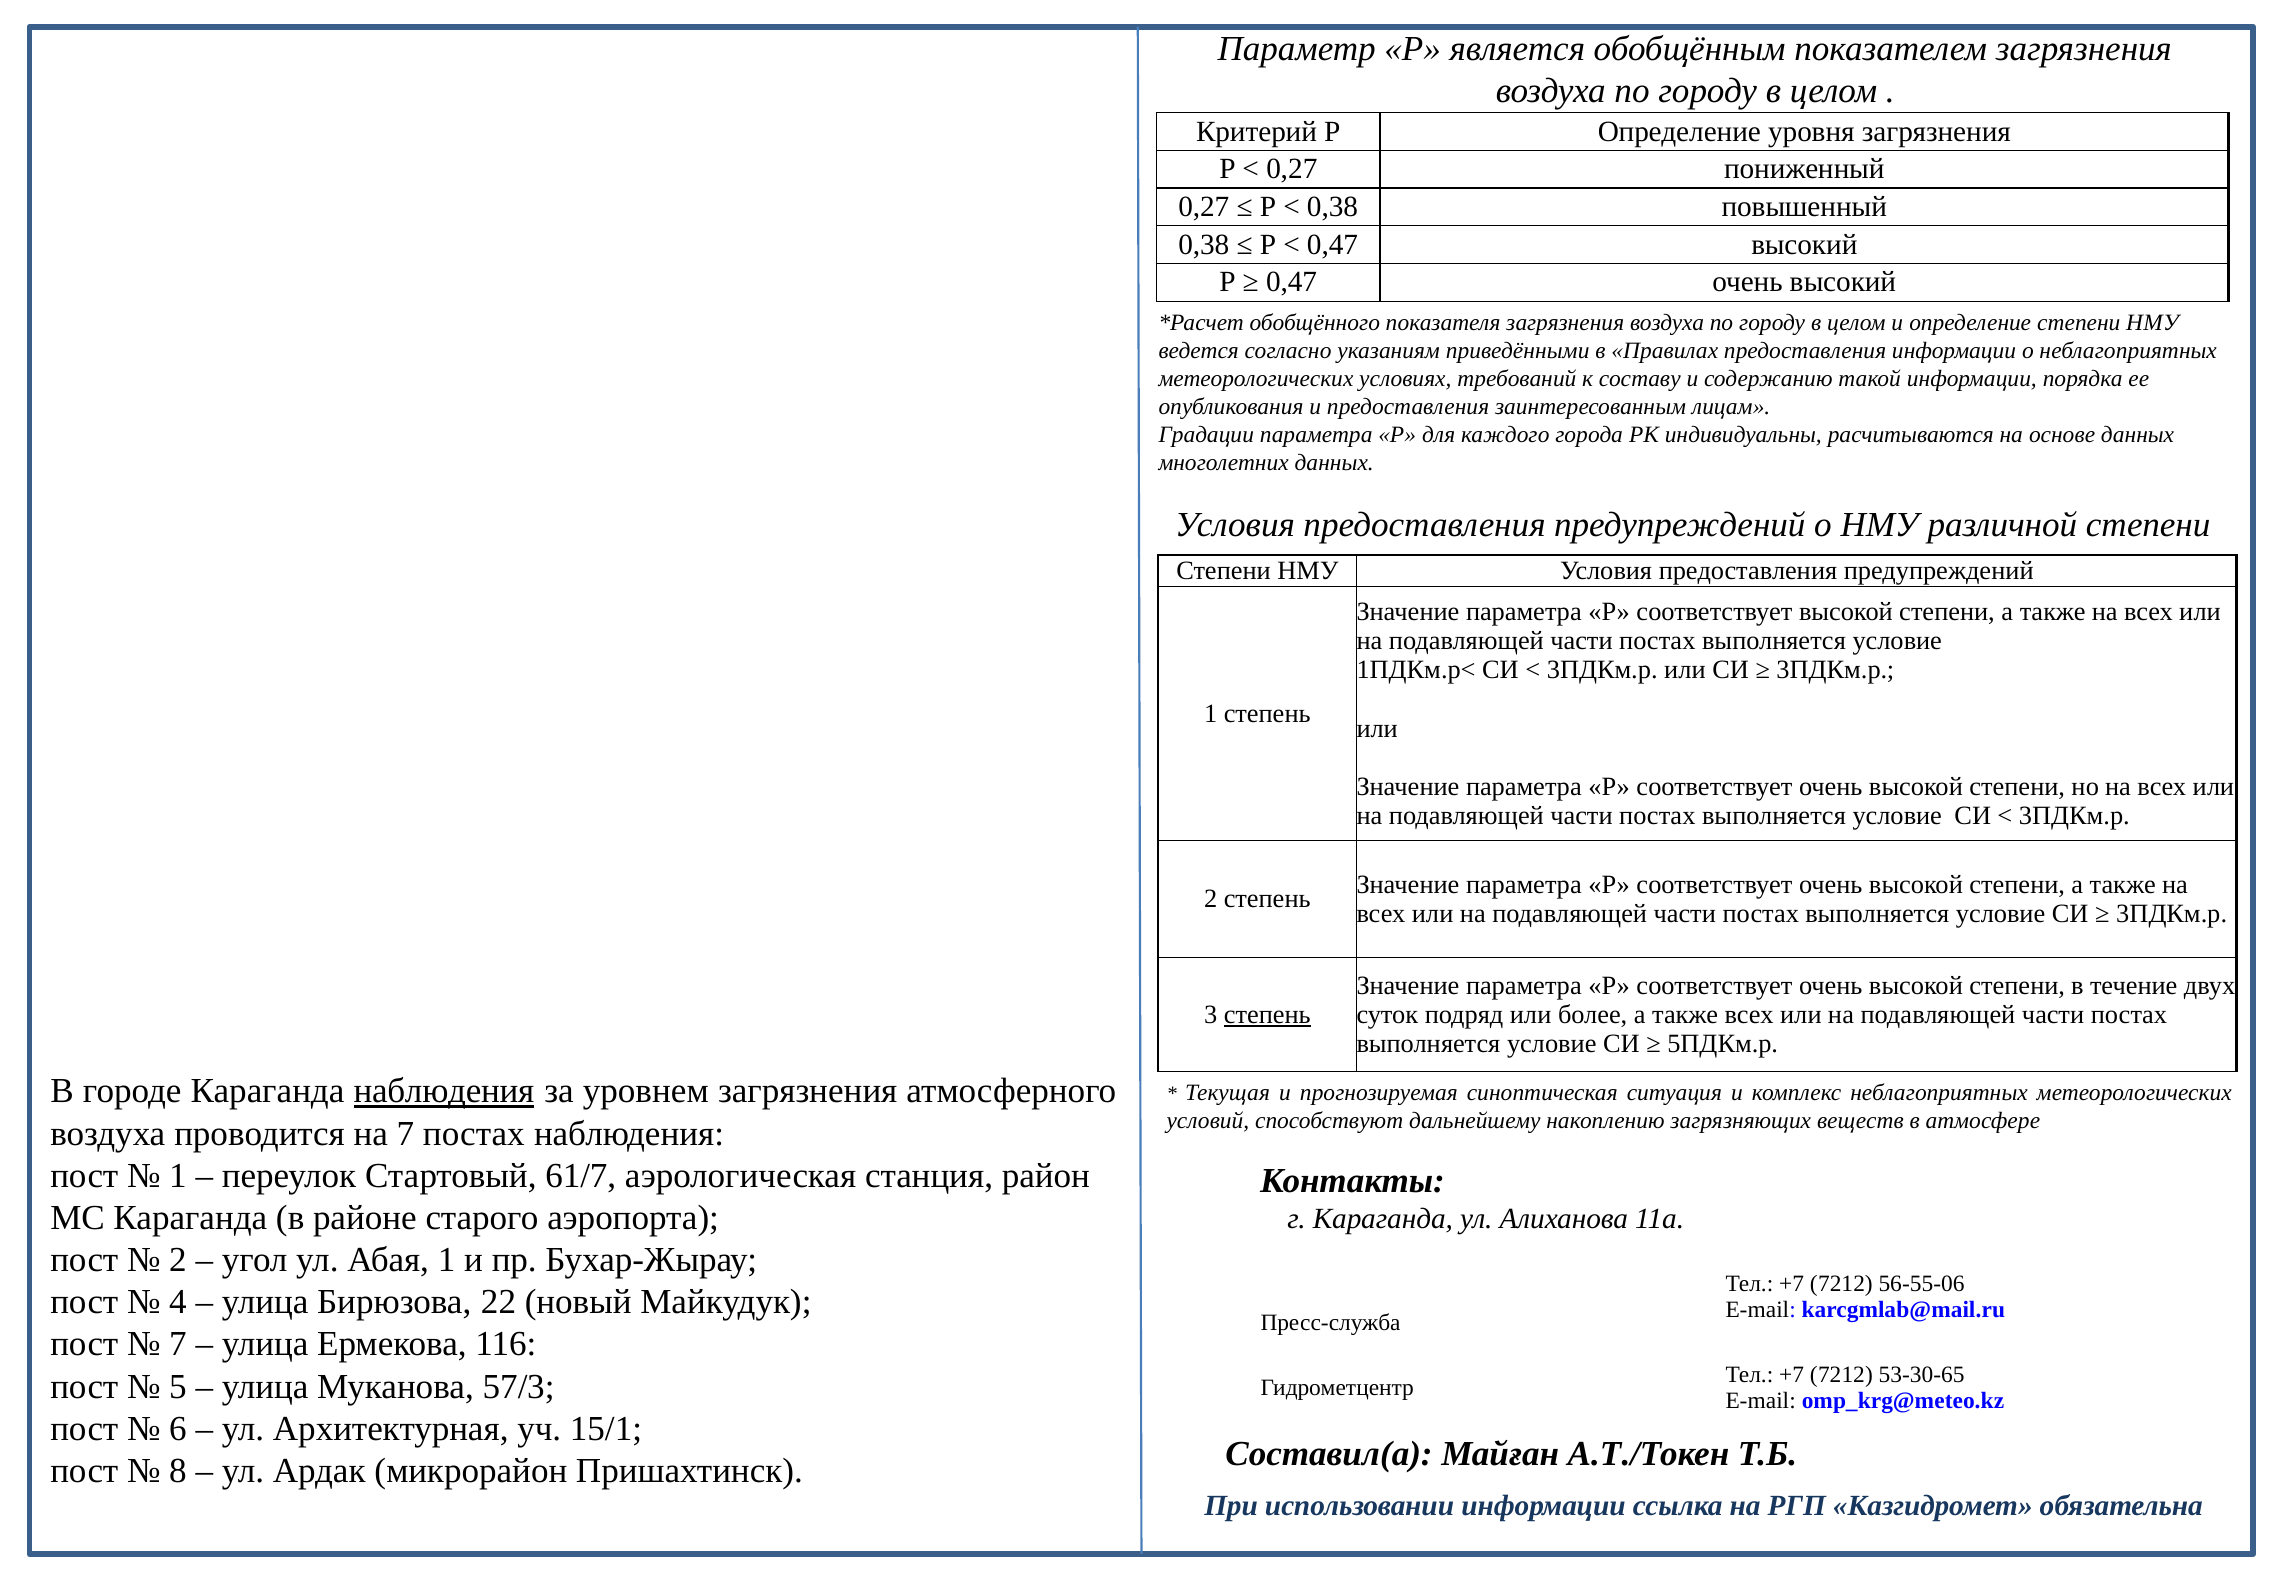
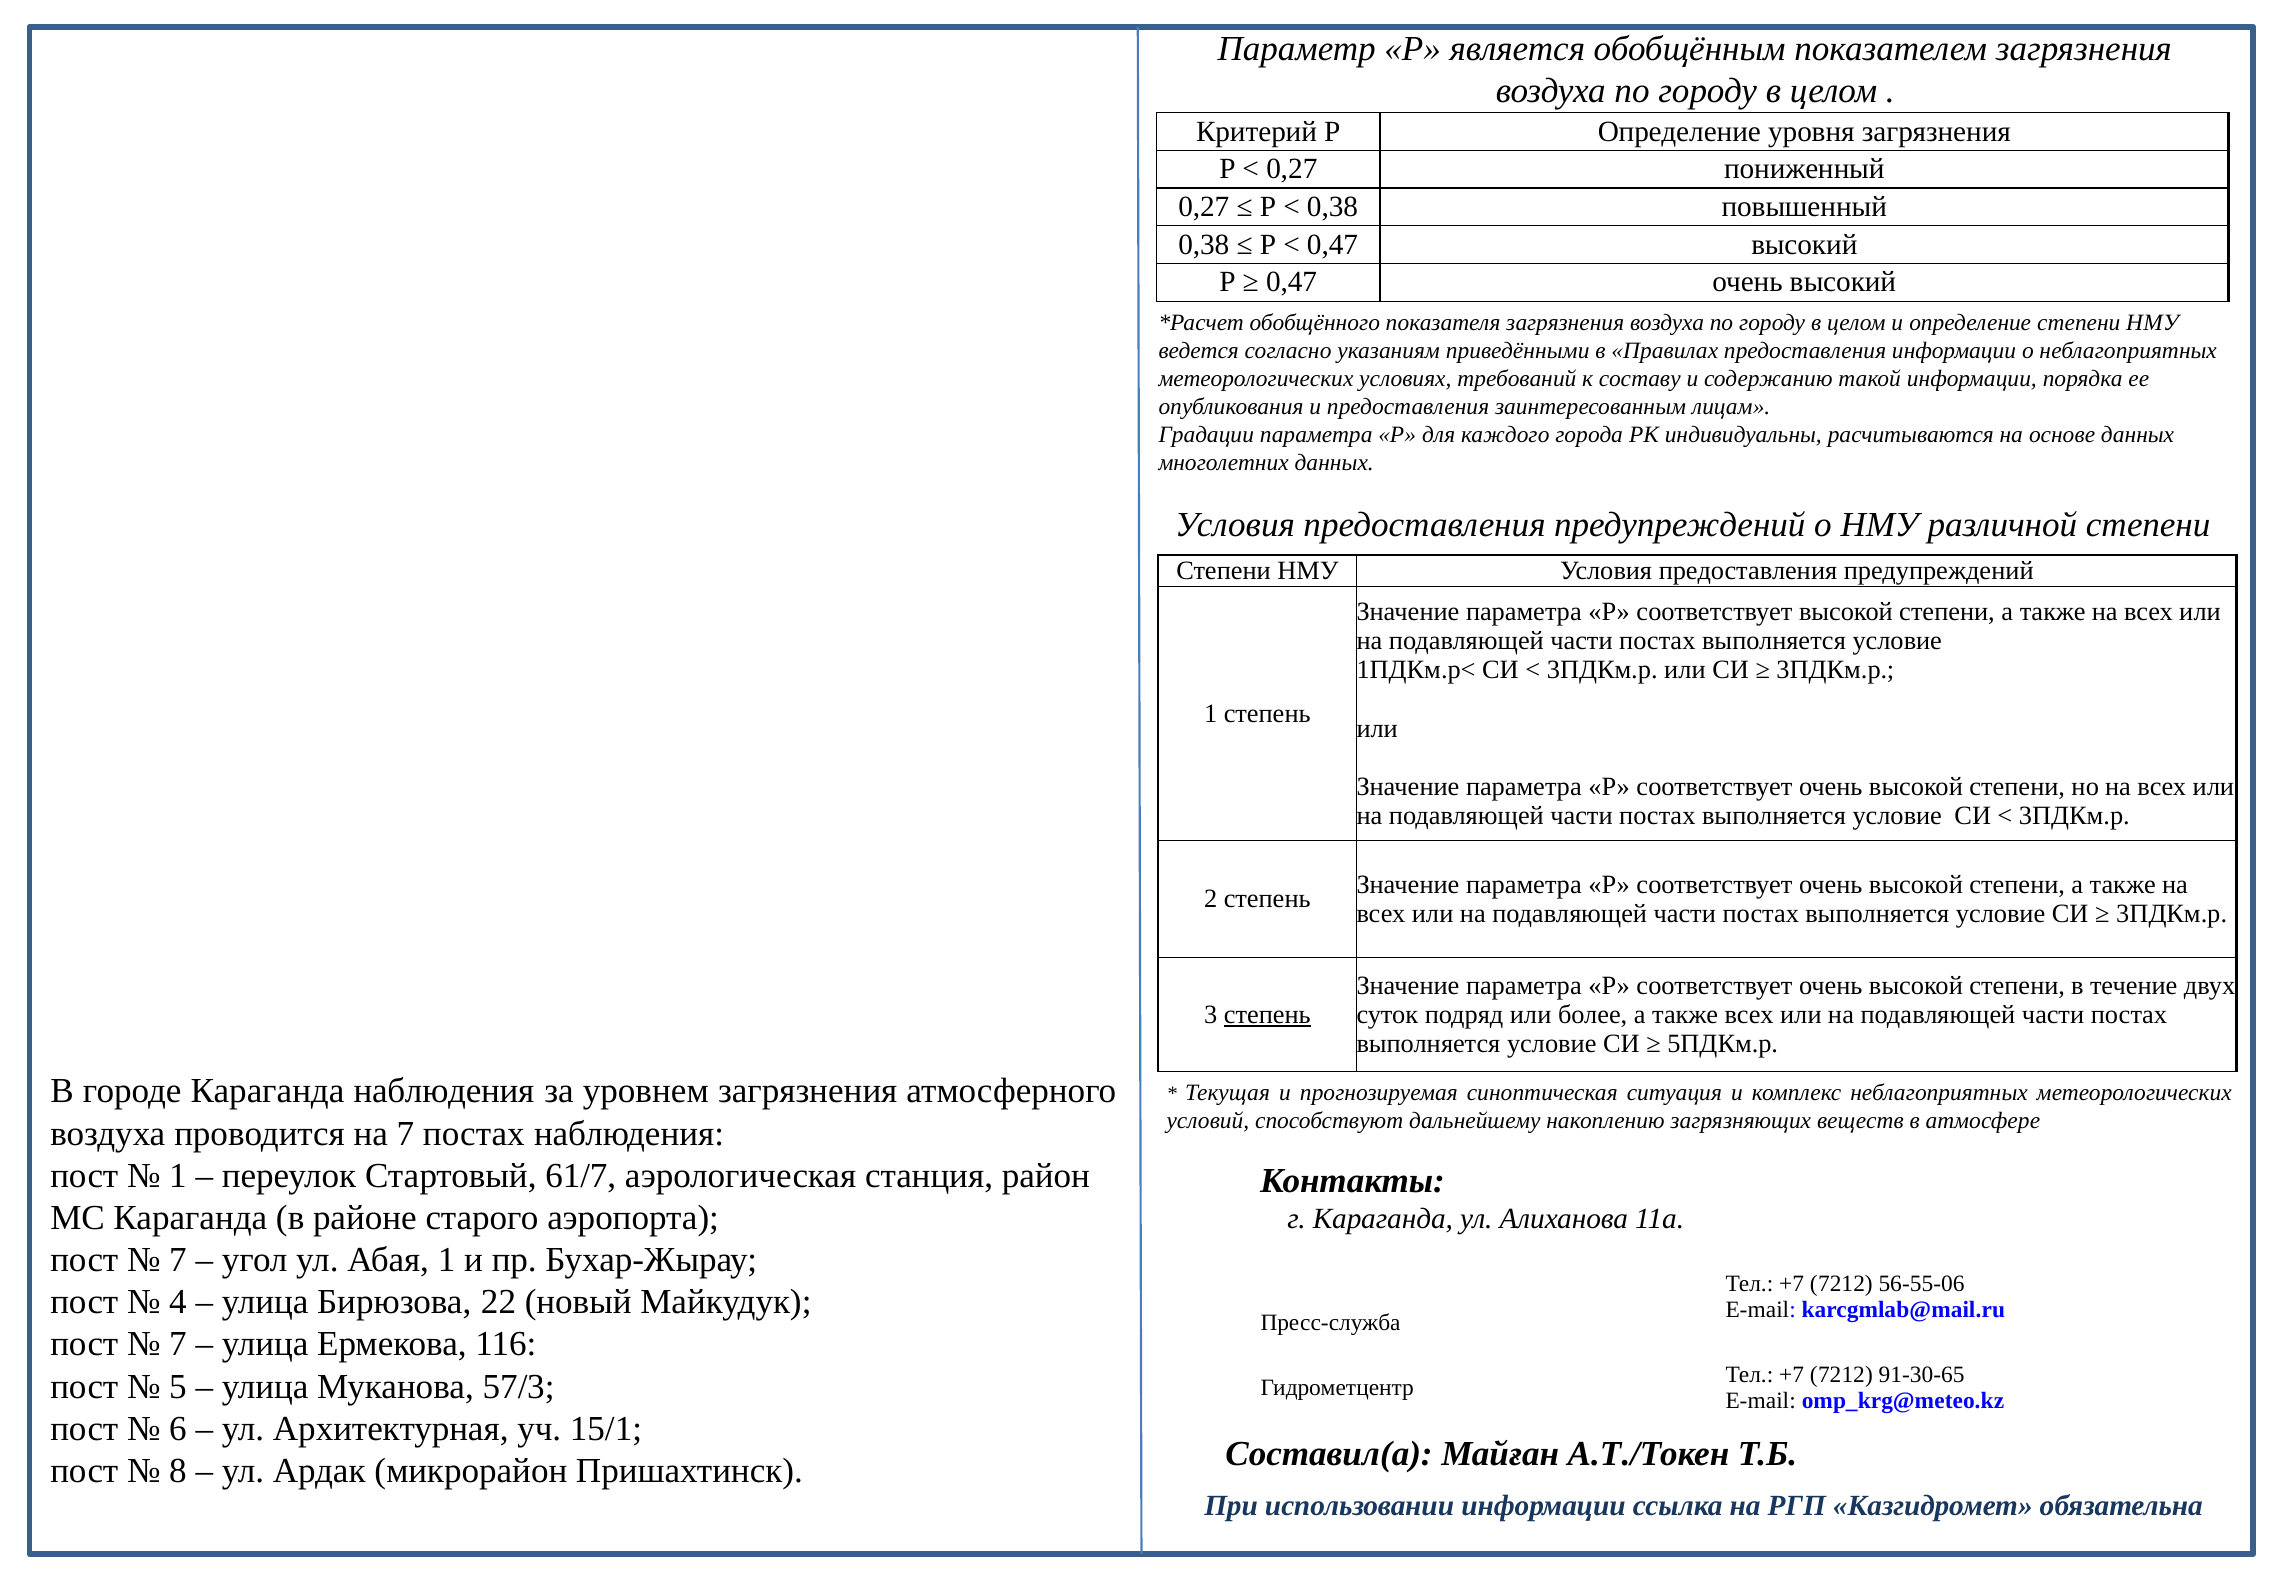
наблюдения underline: present -> none (444, 1091)
2: 2 -> 7 (178, 1260)
53-30-65: 53-30-65 -> 91-30-65 (1922, 1375)
